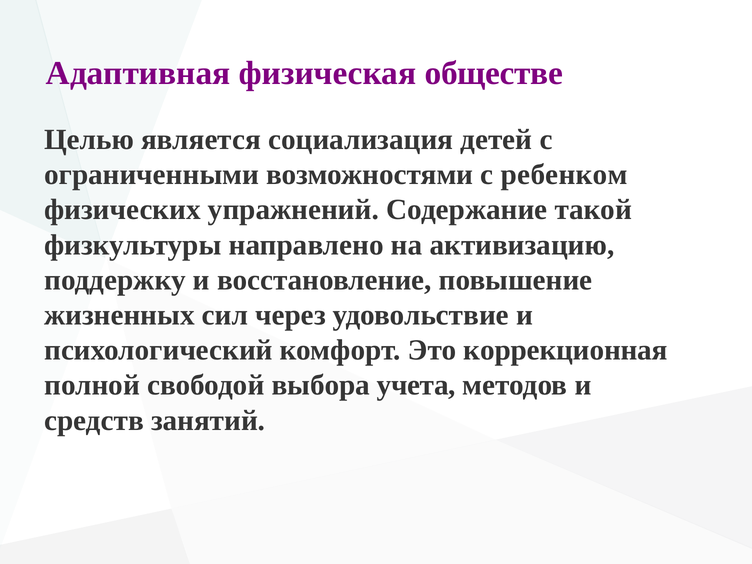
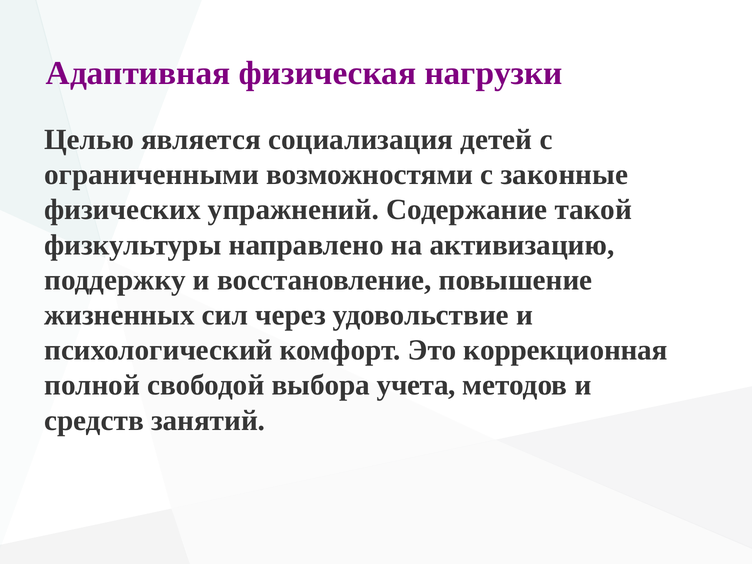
обществе: обществе -> нагрузки (494, 73)
ребенком: ребенком -> законные (564, 175)
